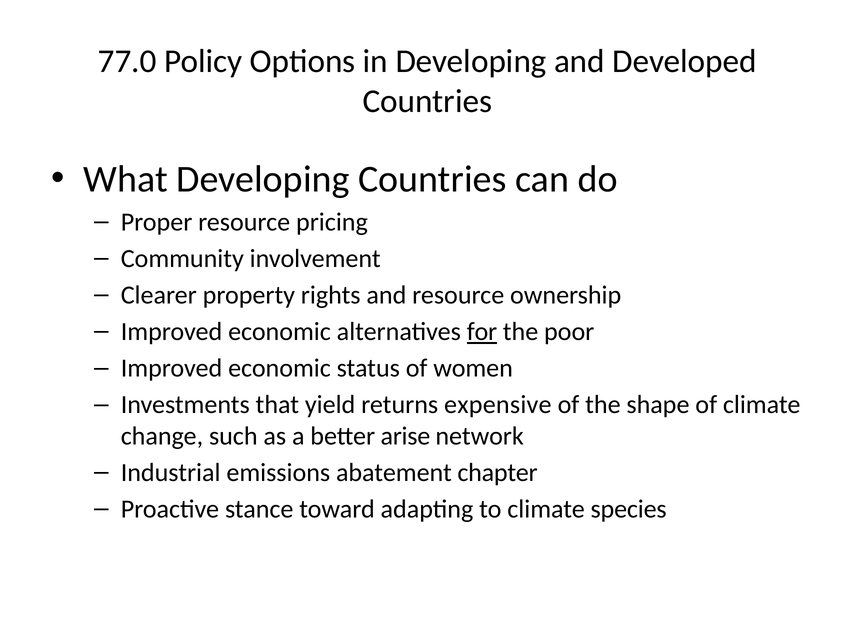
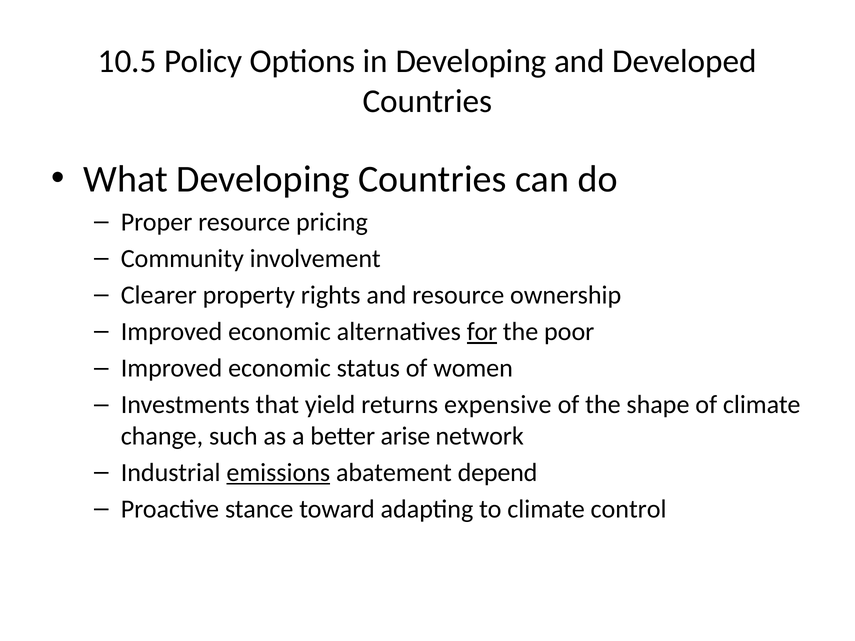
77.0: 77.0 -> 10.5 (127, 61)
emissions underline: none -> present (278, 473)
chapter: chapter -> depend (498, 473)
species: species -> control (629, 509)
